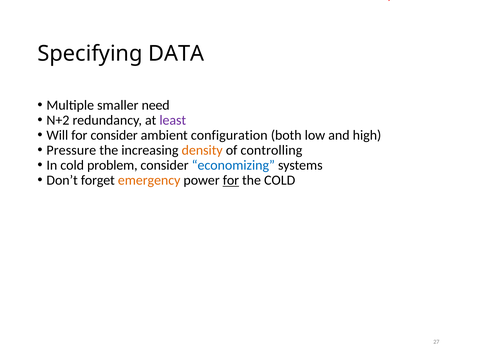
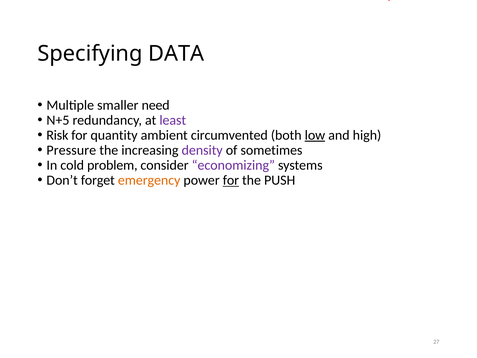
N+2: N+2 -> N+5 (58, 120)
Will: Will -> Risk (57, 135)
for consider: consider -> quantity (114, 135)
configuration: configuration -> circumvented (229, 135)
low underline: none -> present (315, 135)
density colour: orange -> purple (202, 150)
controlling: controlling -> sometimes (271, 150)
economizing colour: blue -> purple (233, 165)
the COLD: COLD -> PUSH (280, 180)
